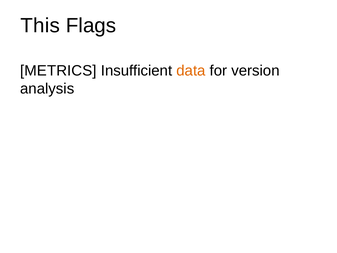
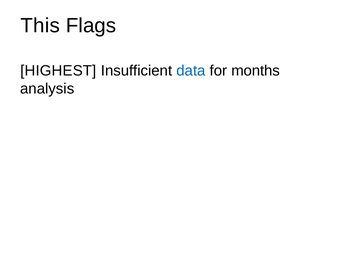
METRICS: METRICS -> HIGHEST (58, 71)
data colour: orange -> blue (191, 71)
version: version -> months (256, 71)
